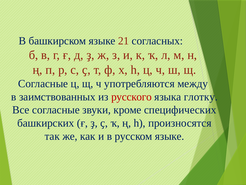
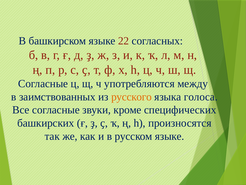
21: 21 -> 22 (124, 41)
русского colour: red -> orange (132, 97)
глотку: глотку -> голоса (201, 97)
